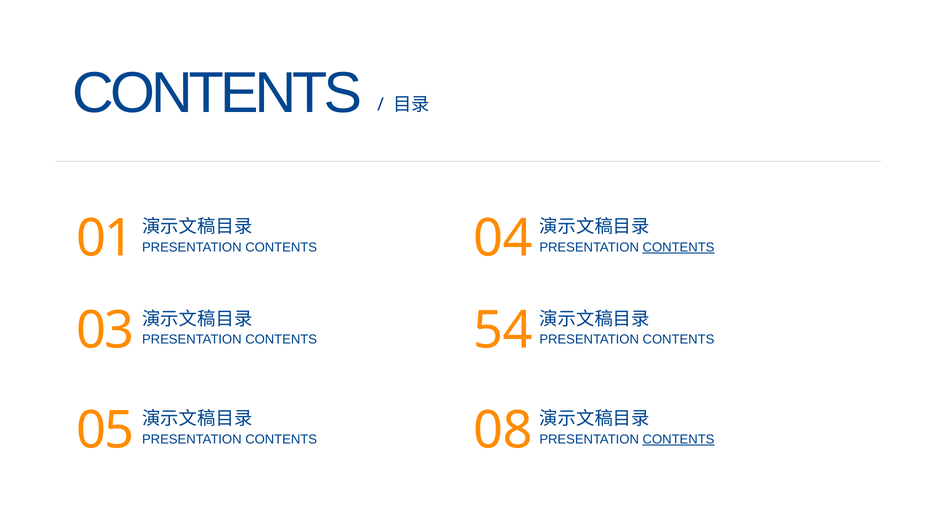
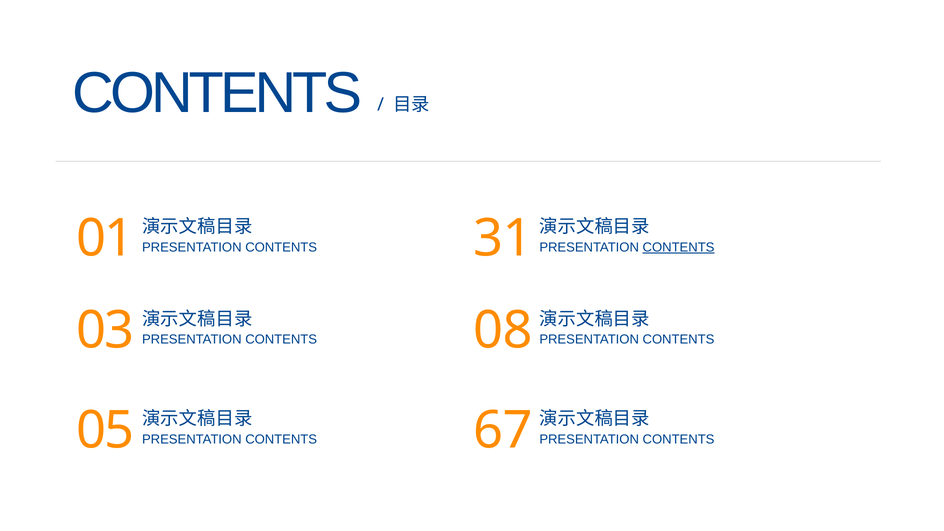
04: 04 -> 31 (503, 238)
54: 54 -> 08 (503, 331)
08: 08 -> 67 (503, 430)
CONTENTS underline: present -> none (679, 439)
